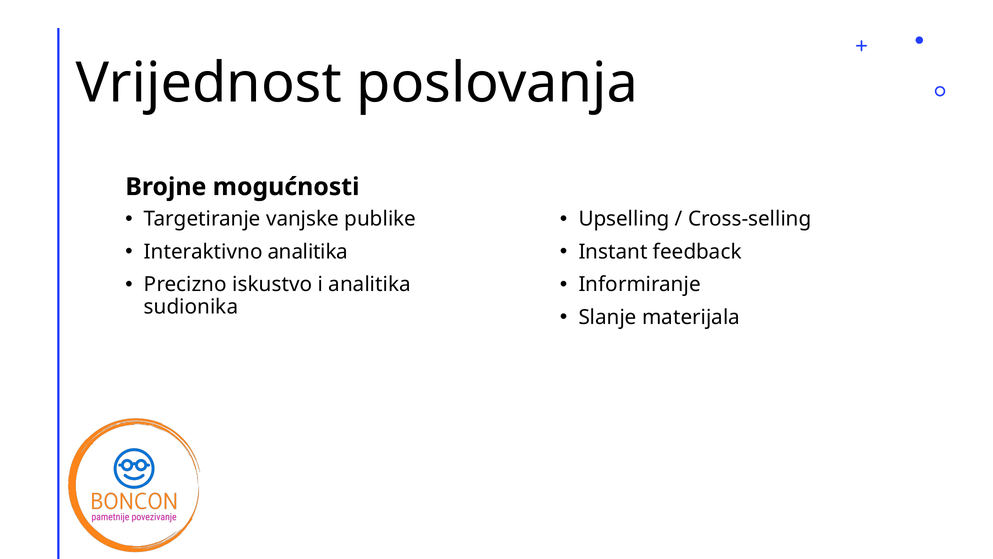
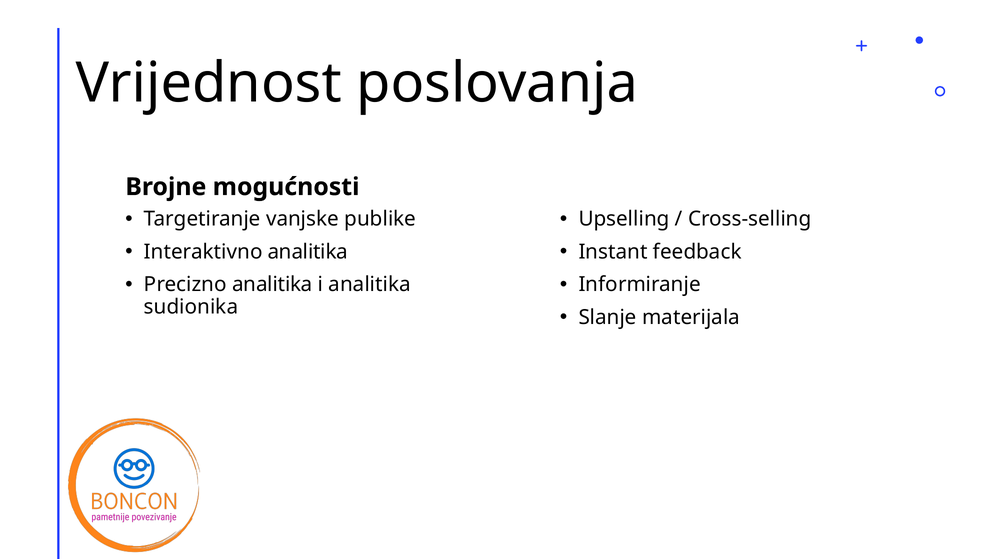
Precizno iskustvo: iskustvo -> analitika (272, 284)
